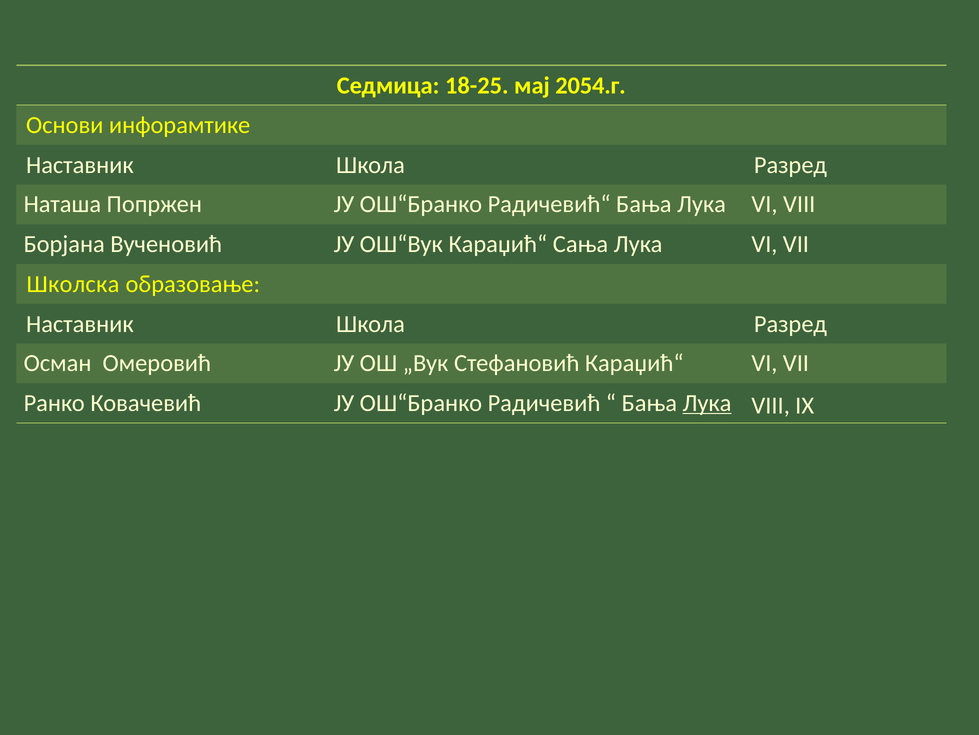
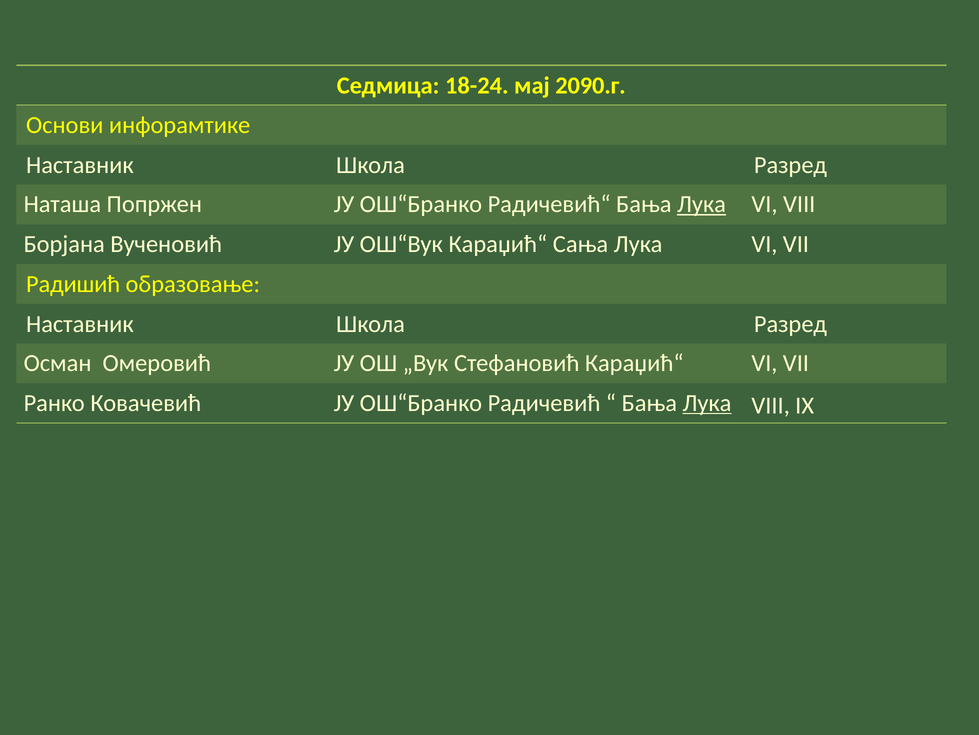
18-25: 18-25 -> 18-24 (477, 85)
2054.г: 2054.г -> 2090.г (591, 85)
Лука underline: none -> present (701, 204)
Школска: Школска -> Радишић (73, 284)
